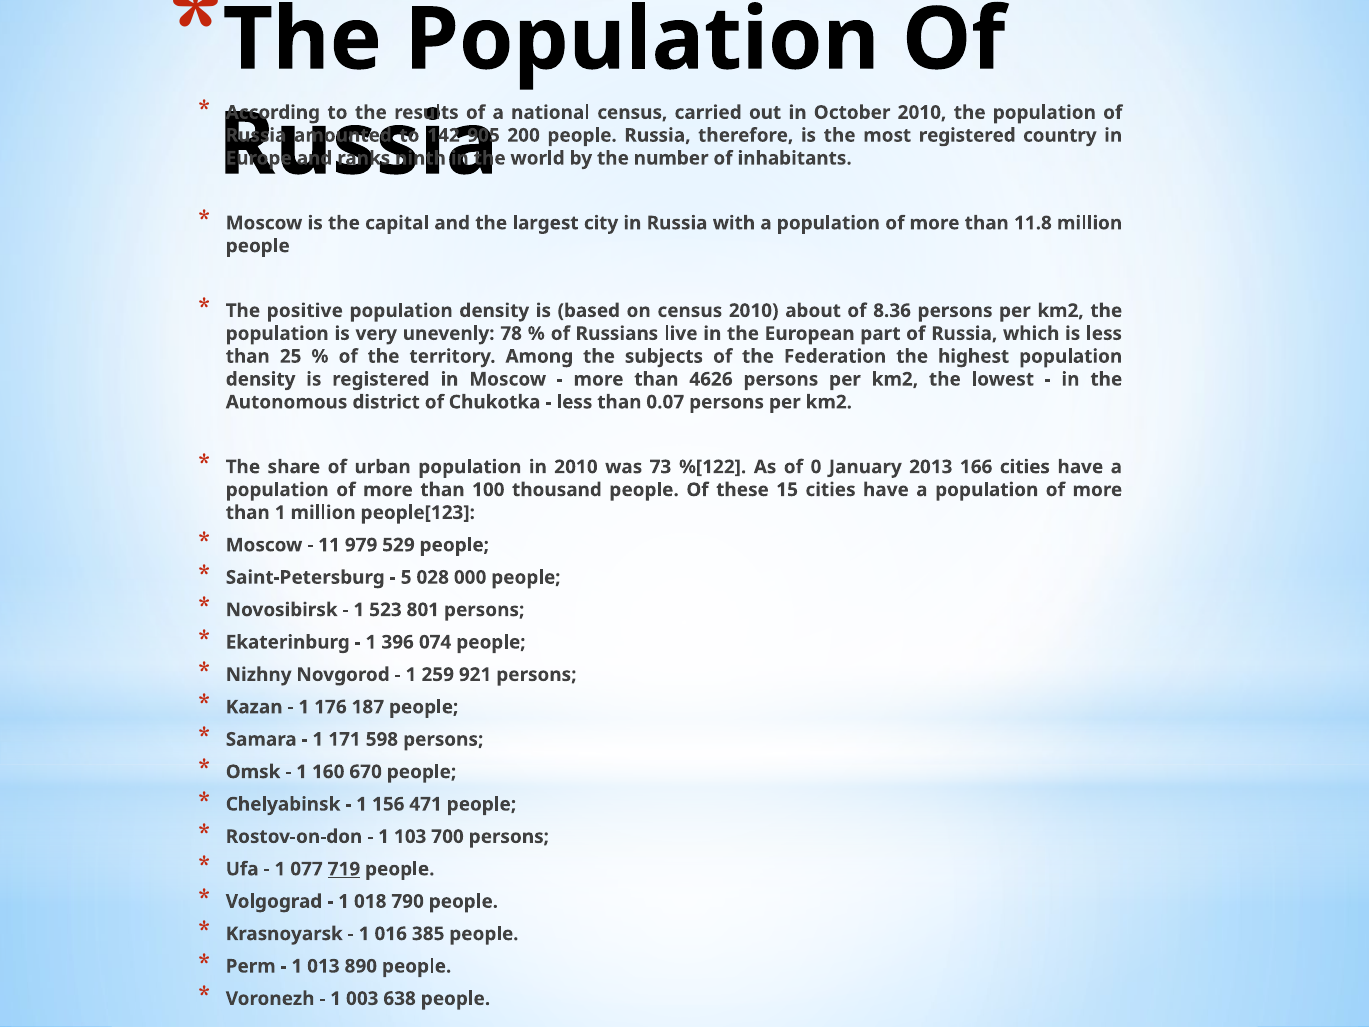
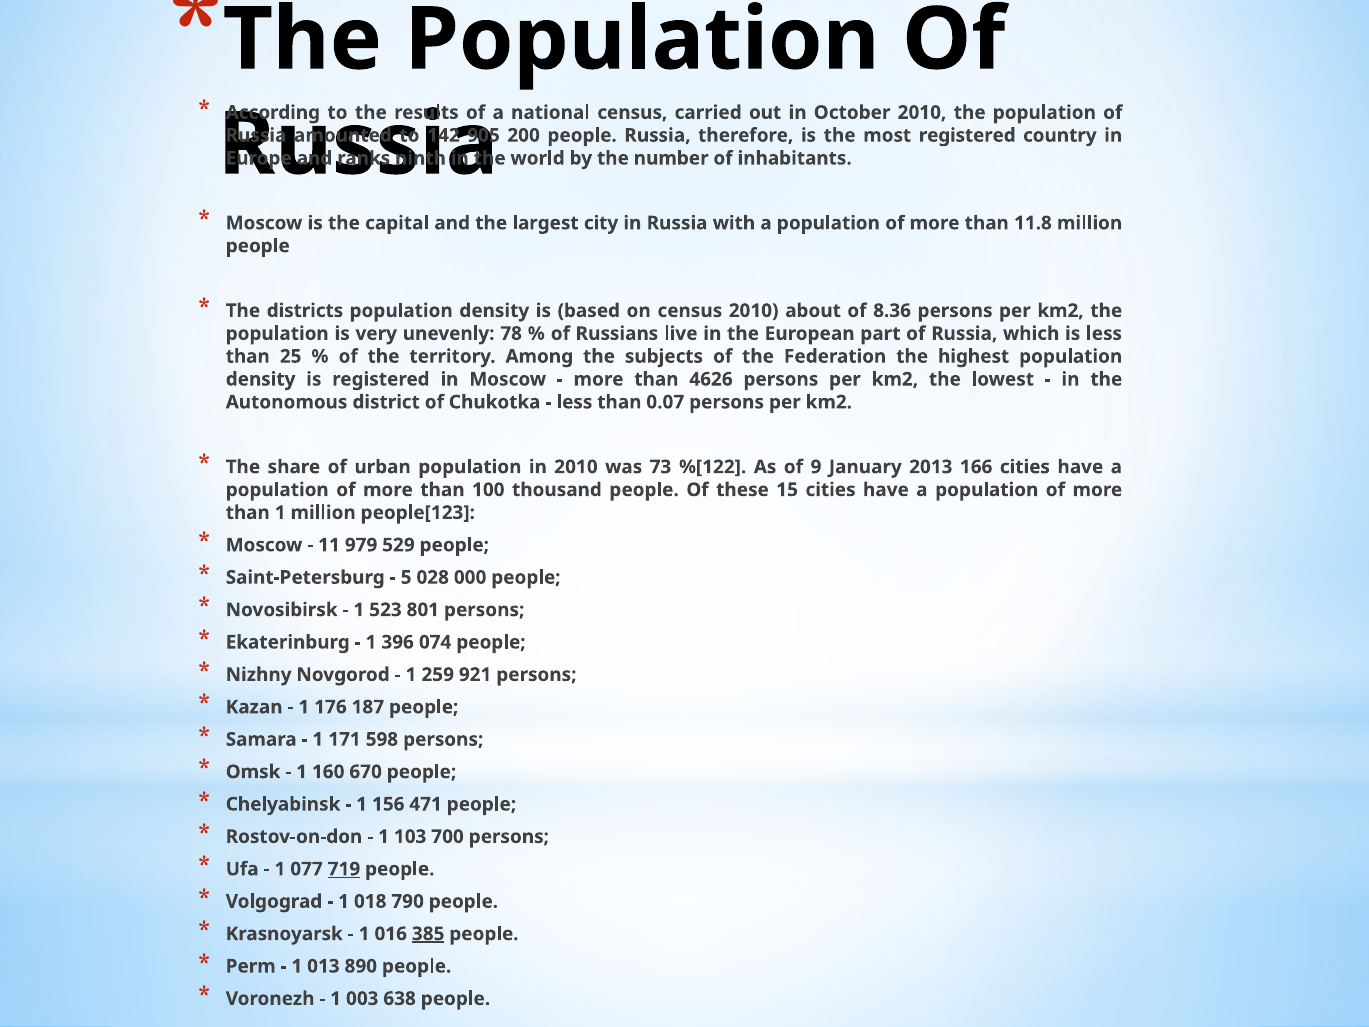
positive: positive -> districts (305, 311)
0: 0 -> 9 (816, 467)
385 underline: none -> present (428, 934)
